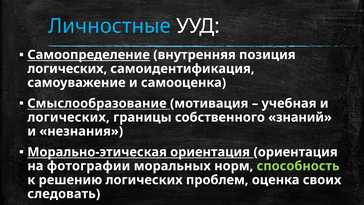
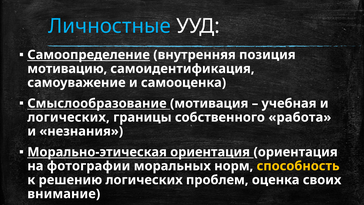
логических: логических -> мотивацию (67, 69)
знаний: знаний -> работа (300, 117)
способность colour: light green -> yellow (298, 166)
следовать: следовать -> внимание (64, 194)
